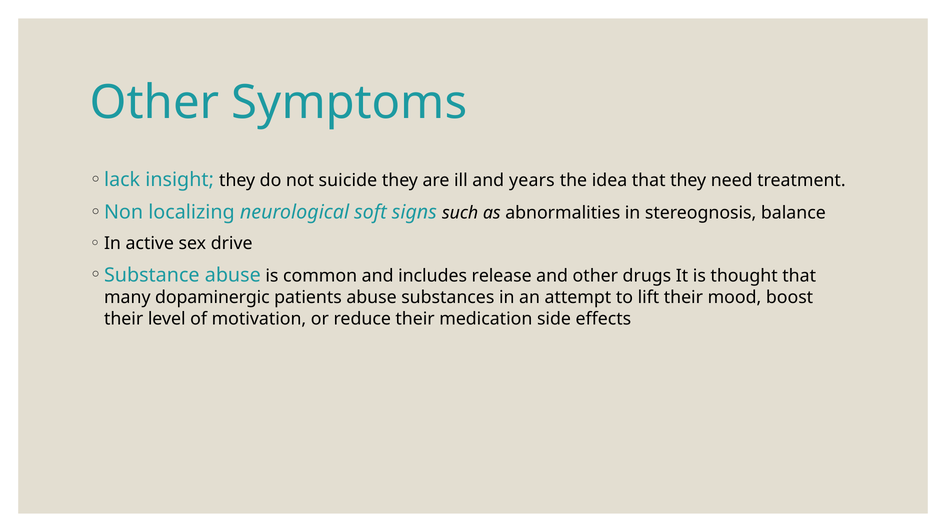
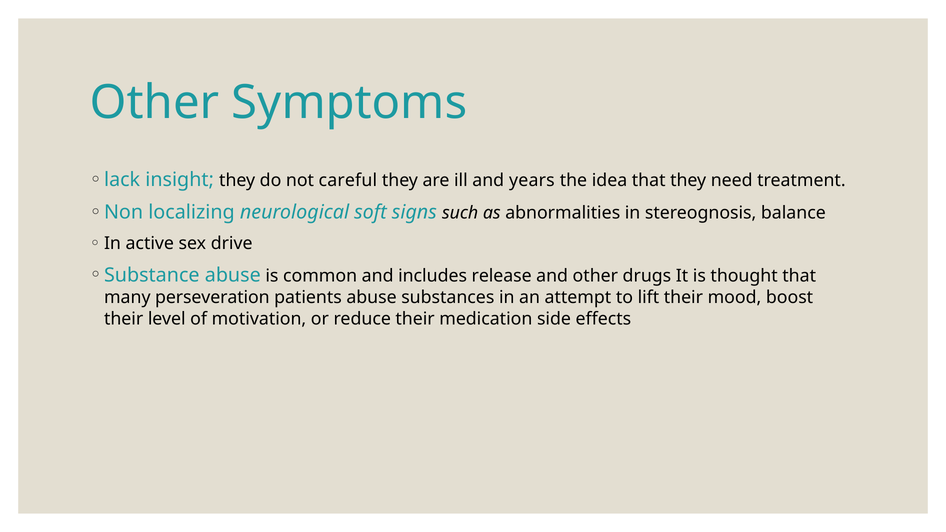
suicide: suicide -> careful (348, 181)
dopaminergic: dopaminergic -> perseveration (212, 298)
